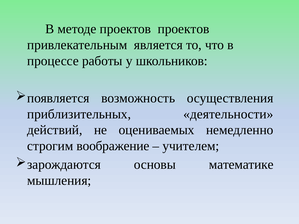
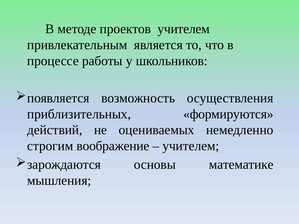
проектов проектов: проектов -> учителем (184, 29)
деятельности: деятельности -> формируются (228, 114)
